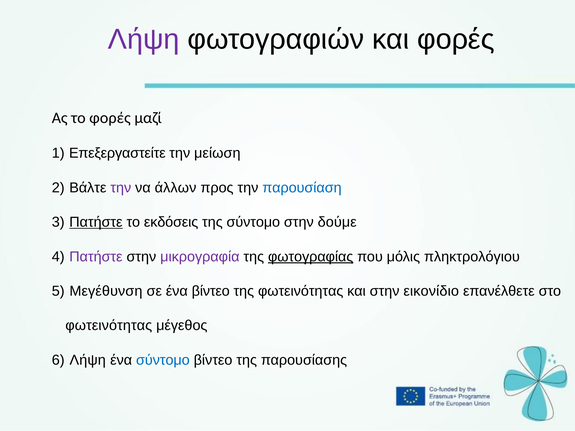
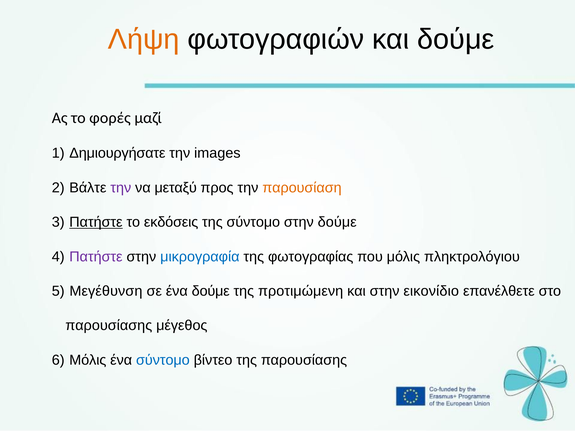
Λήψη colour: purple -> orange (144, 39)
και φορές: φορές -> δούμε (456, 39)
Επεξεργαστείτε: Επεξεργαστείτε -> Δημιουργήσατε (117, 153)
μείωση: μείωση -> images (217, 153)
άλλων: άλλων -> μεταξύ (176, 188)
παρουσίαση colour: blue -> orange (302, 188)
μικρογραφία colour: purple -> blue (200, 257)
φωτογραφίας underline: present -> none (311, 257)
ένα βίντεο: βίντεο -> δούμε (211, 291)
της φωτεινότητας: φωτεινότητας -> προτιμώμενη (301, 291)
φωτεινότητας: φωτεινότητας -> παρουσίασης (109, 326)
Λήψη: Λήψη -> Μόλις (88, 360)
